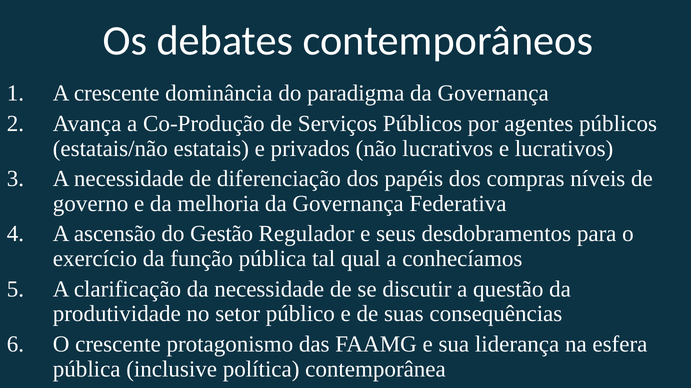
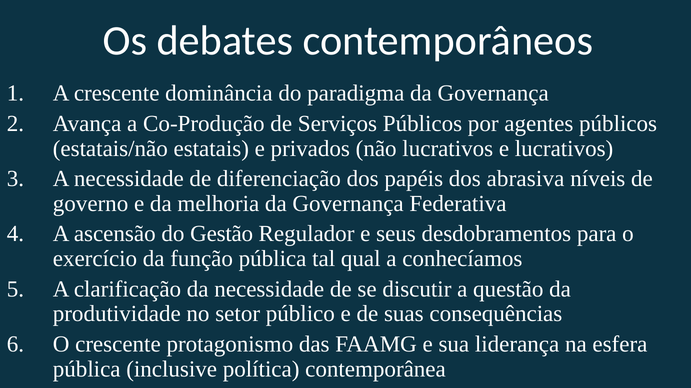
compras: compras -> abrasiva (525, 179)
